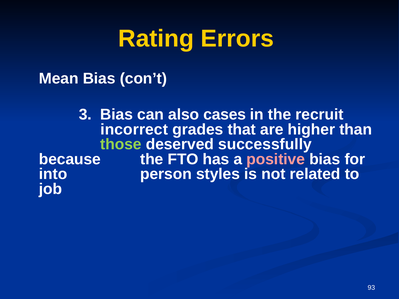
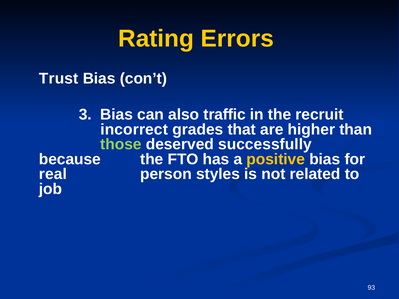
Mean: Mean -> Trust (59, 79)
cases: cases -> traffic (225, 115)
positive colour: pink -> yellow (276, 159)
into: into -> real (53, 174)
